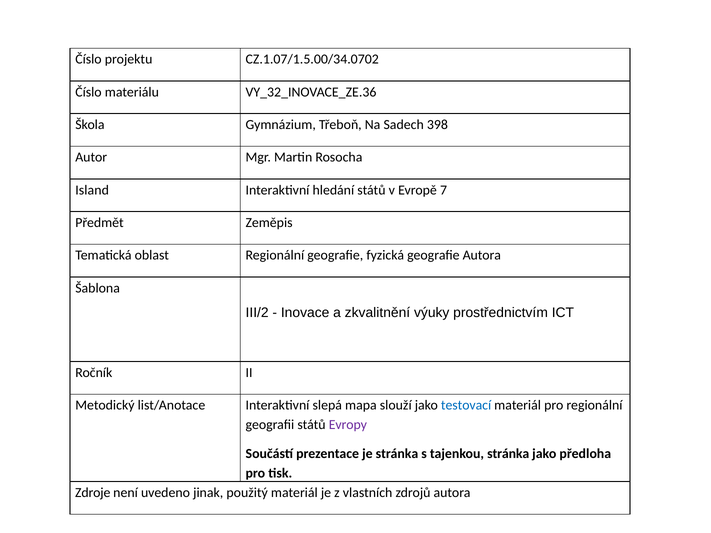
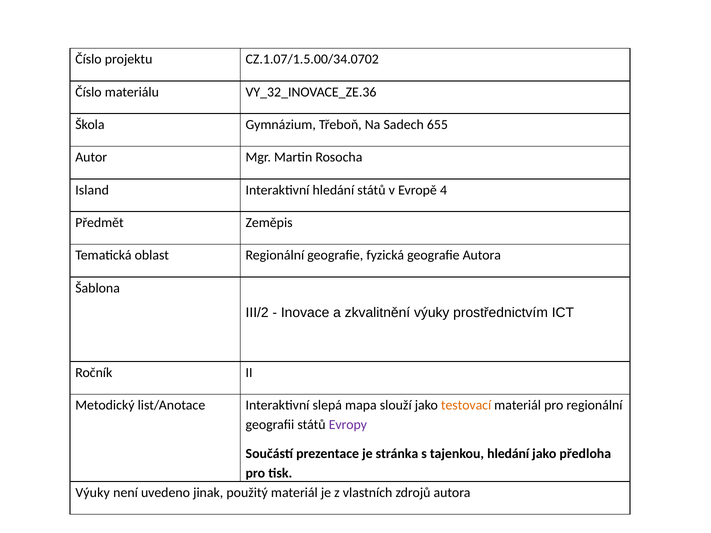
398: 398 -> 655 (437, 125)
7: 7 -> 4 (444, 190)
testovací colour: blue -> orange (466, 406)
tajenkou stránka: stránka -> hledání (508, 454)
Zdroje: Zdroje -> Výuky (93, 493)
